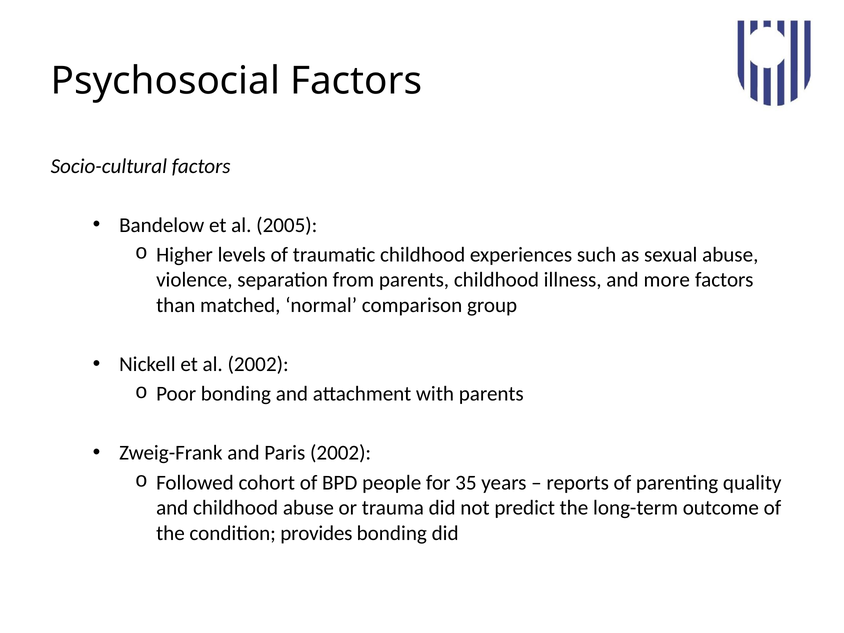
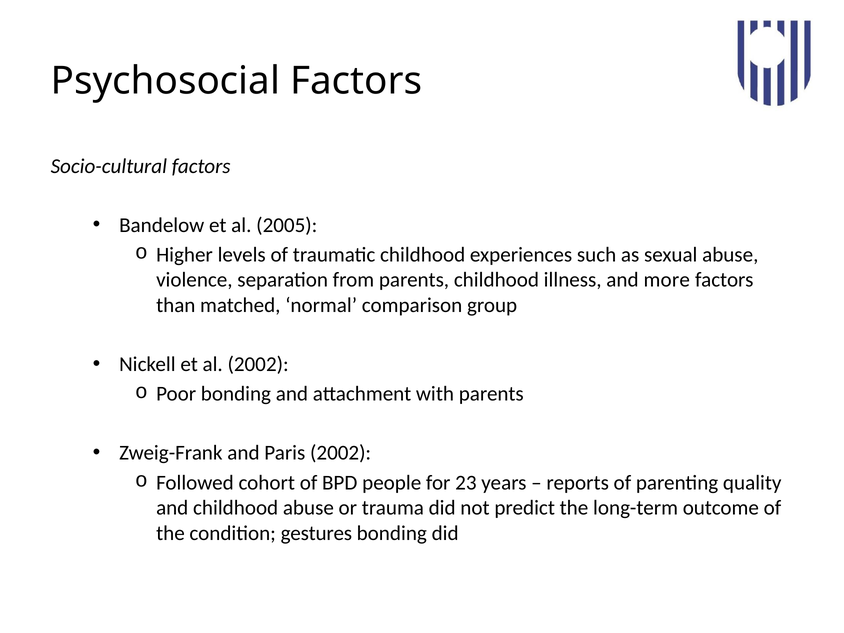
35: 35 -> 23 (466, 483)
provides: provides -> gestures (316, 533)
